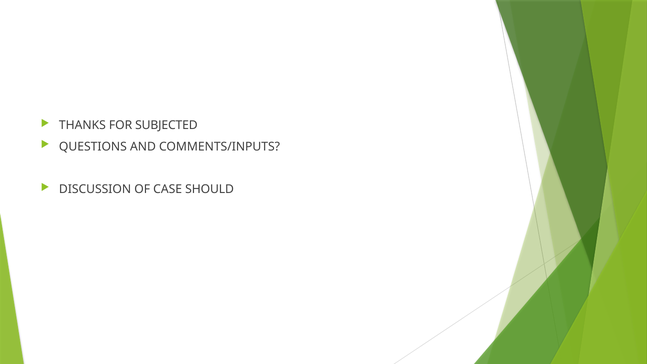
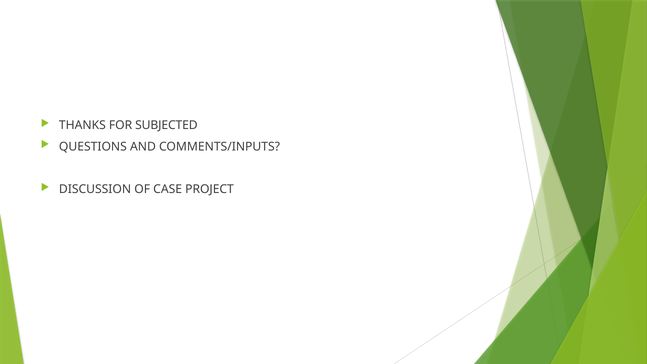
SHOULD: SHOULD -> PROJECT (210, 189)
